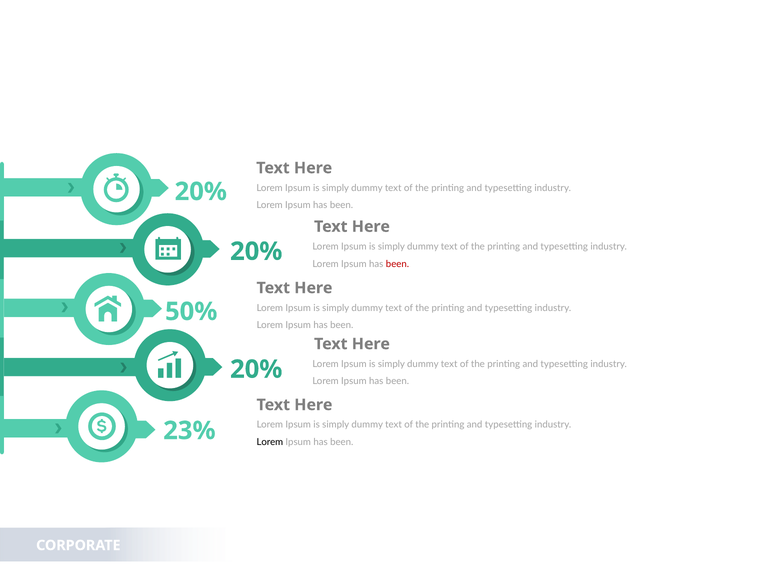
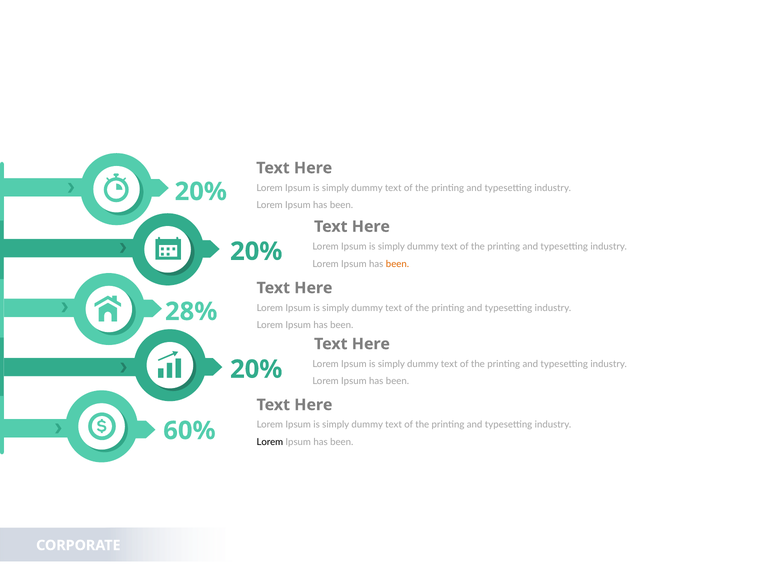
been colour: red -> orange (397, 264)
50%: 50% -> 28% (191, 311)
23%: 23% -> 60% (189, 430)
